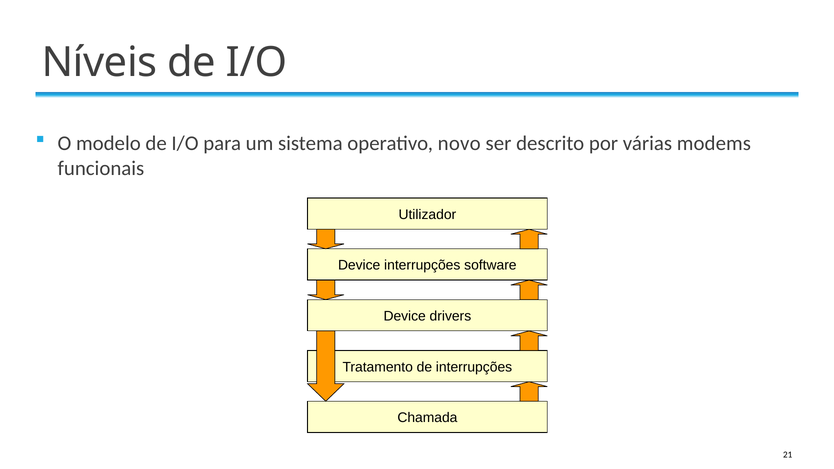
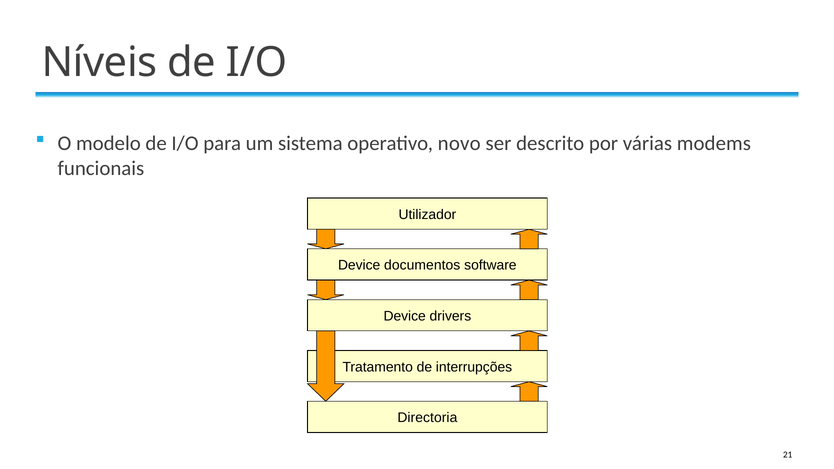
Device interrupções: interrupções -> documentos (422, 265)
Chamada: Chamada -> Directoria (427, 418)
